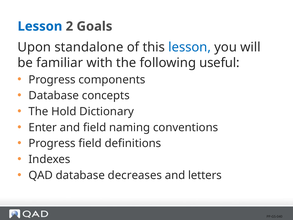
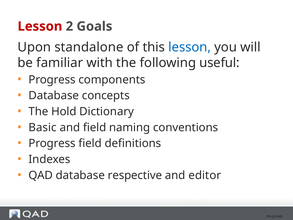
Lesson colour: blue -> red (40, 26)
Enter: Enter -> Basic (43, 127)
decreases: decreases -> respective (135, 175)
letters: letters -> editor (205, 175)
